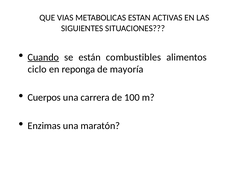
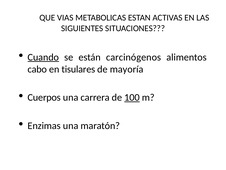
combustibles: combustibles -> carcinógenos (134, 57)
ciclo: ciclo -> cabo (37, 69)
reponga: reponga -> tisulares (78, 69)
100 underline: none -> present (132, 97)
